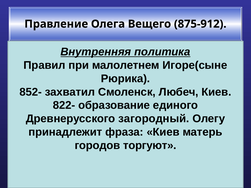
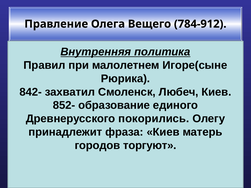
875-912: 875-912 -> 784-912 (200, 24)
852-: 852- -> 842- (31, 92)
822-: 822- -> 852- (64, 105)
загородный: загородный -> покорились (154, 119)
